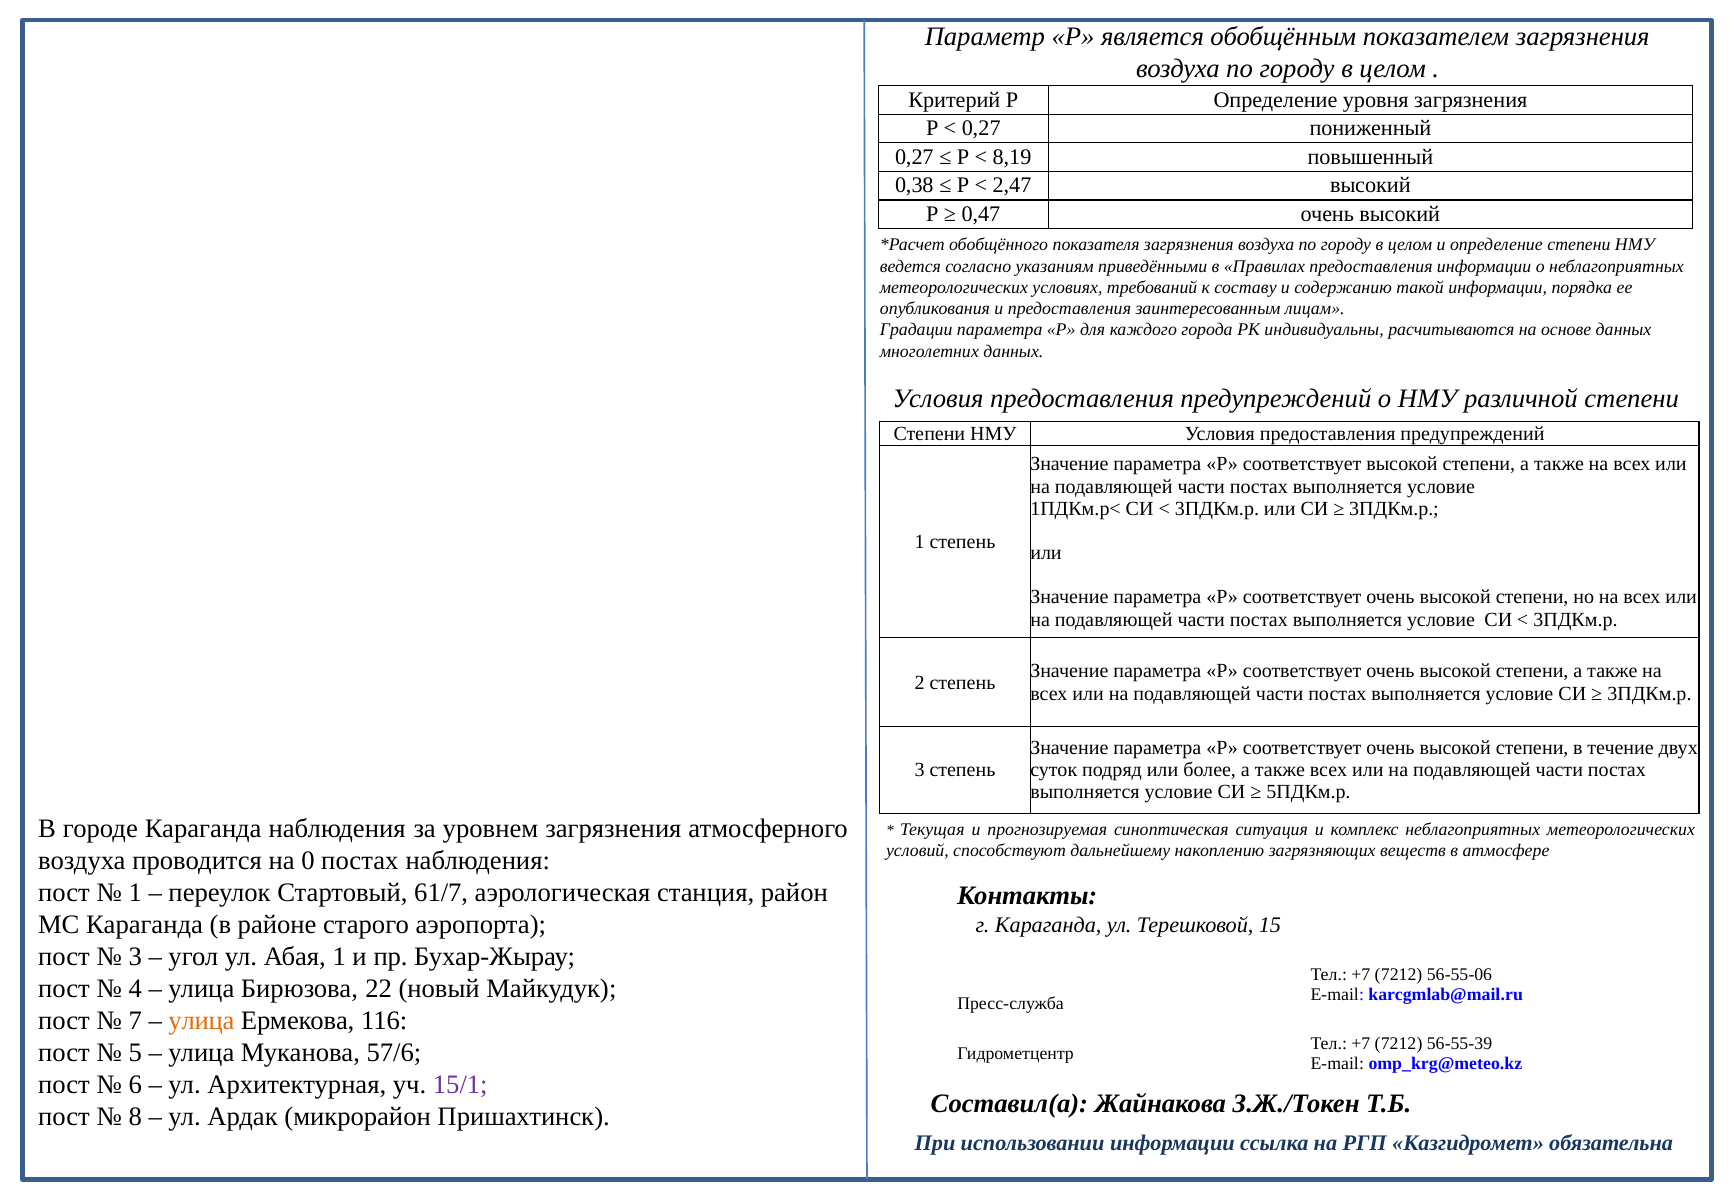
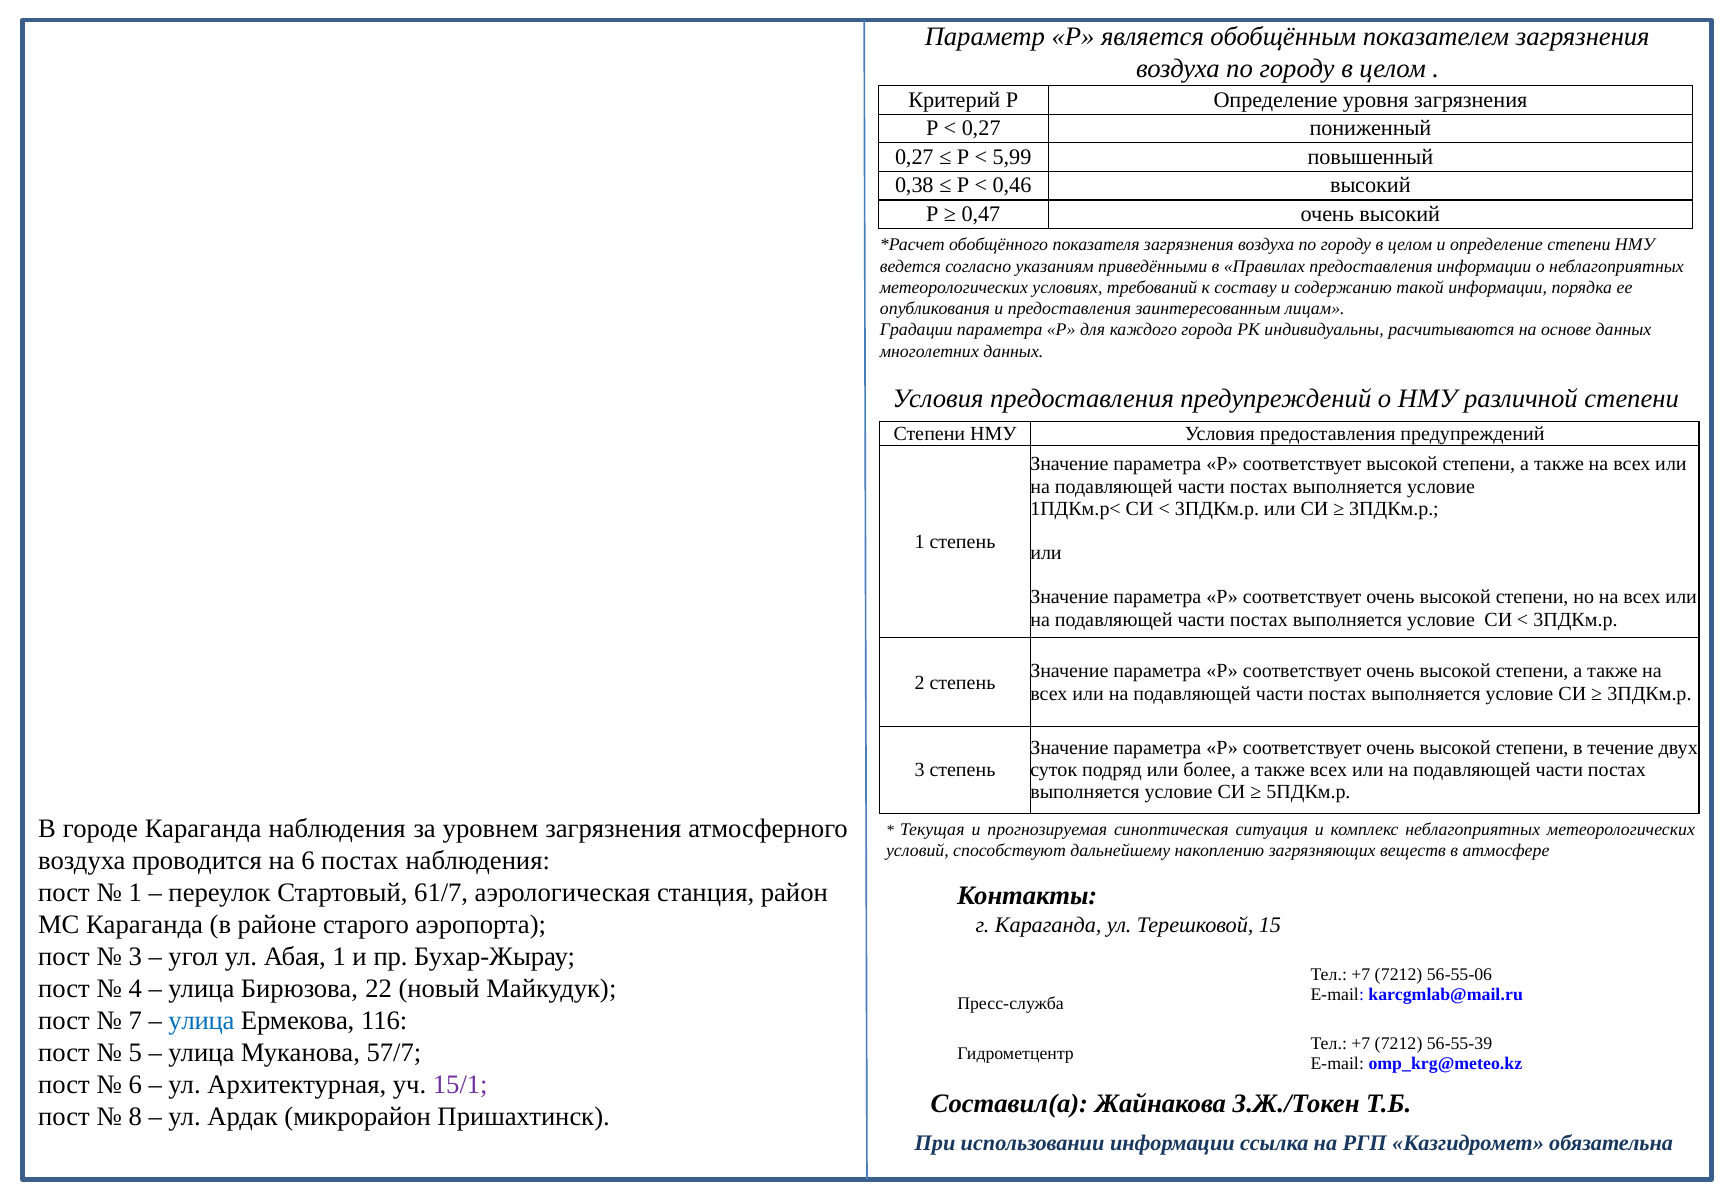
8,19: 8,19 -> 5,99 (1012, 157)
2,47: 2,47 -> 0,46 (1012, 186)
на 0: 0 -> 6 (308, 861)
улица colour: orange -> blue (201, 1021)
57/6: 57/6 -> 57/7 (394, 1053)
